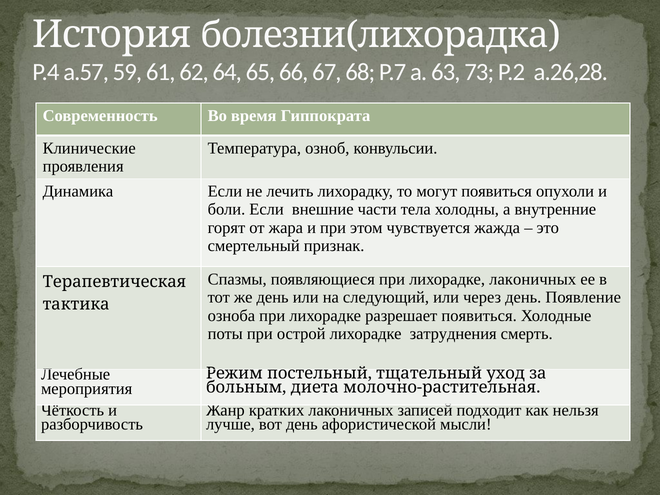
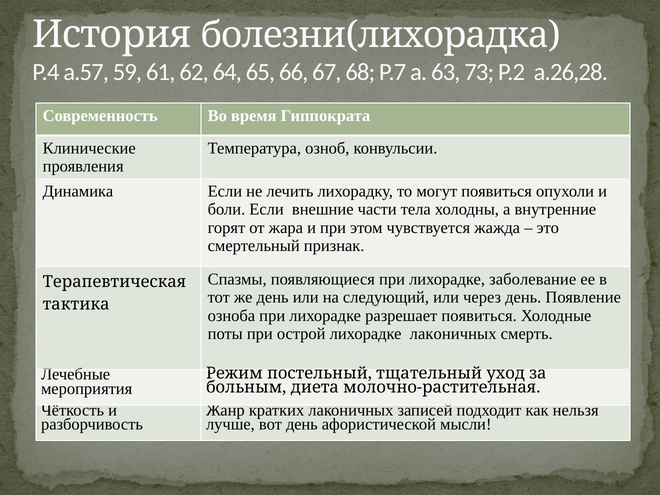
лихорадке лаконичных: лаконичных -> заболевание (533, 279)
лихорадке затруднения: затруднения -> лаконичных (453, 334)
